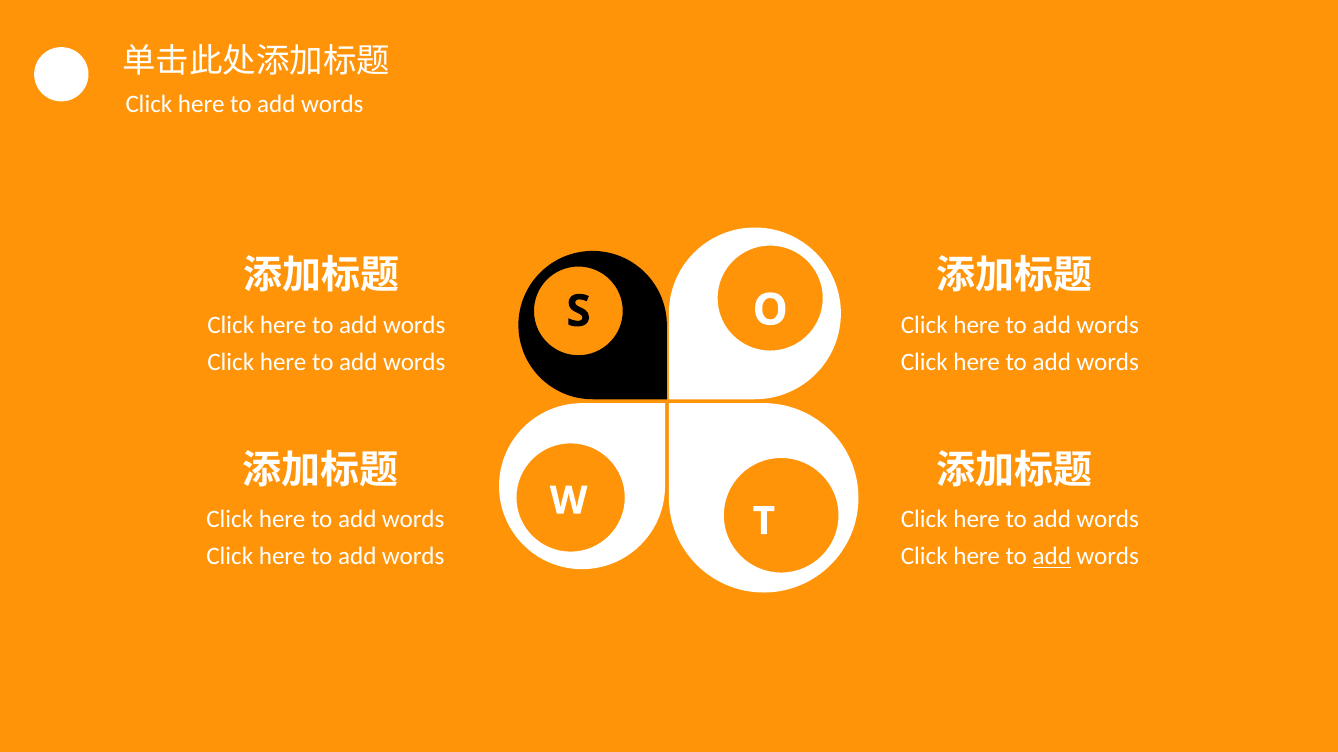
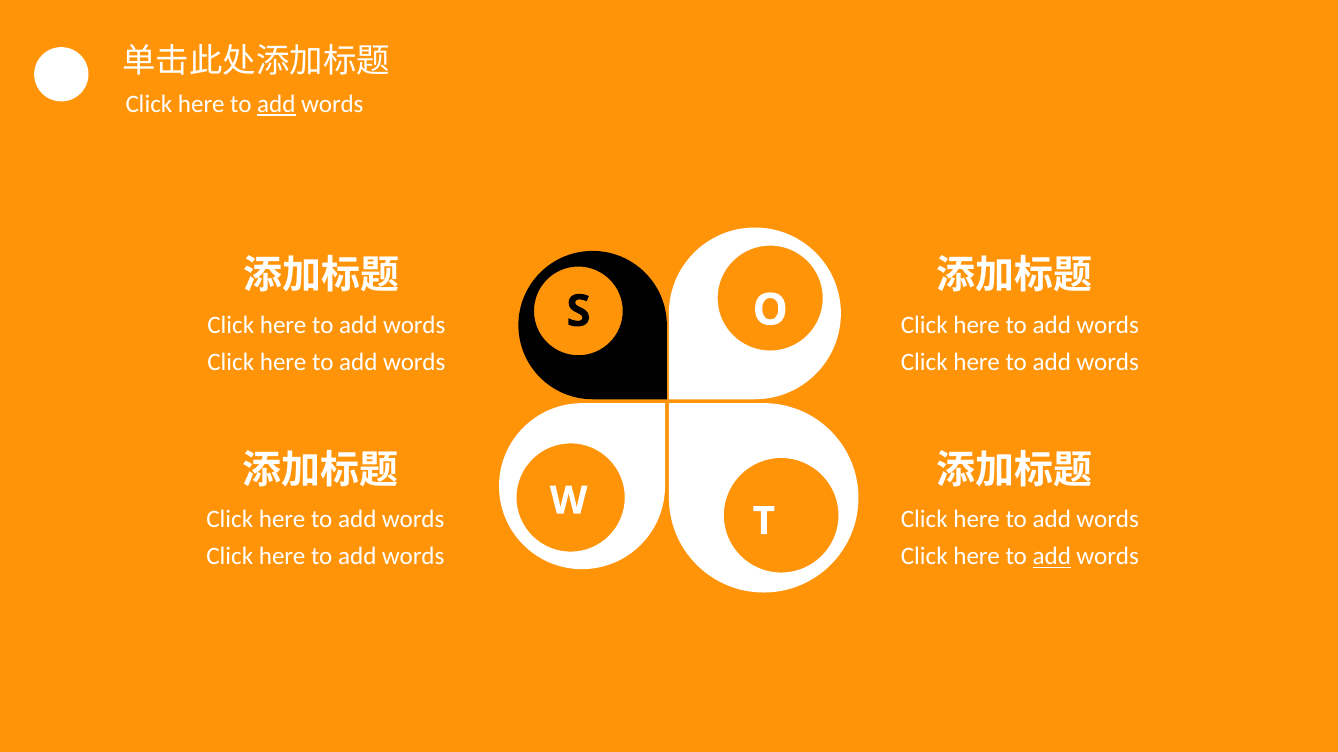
add underline: none -> present (276, 104)
